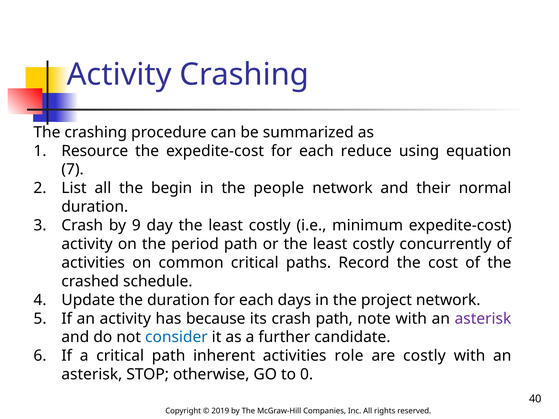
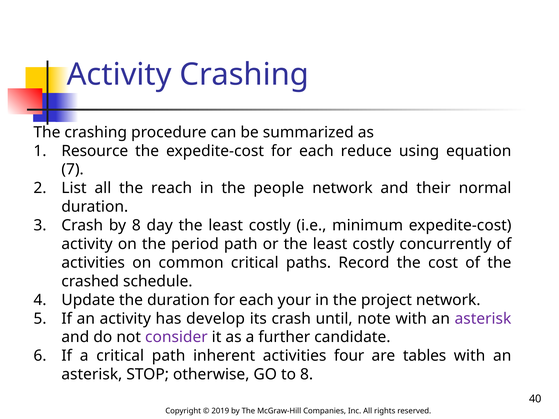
begin: begin -> reach (172, 188)
by 9: 9 -> 8 (136, 226)
days: days -> your (294, 300)
because: because -> develop (216, 319)
crash path: path -> until (334, 319)
consider colour: blue -> purple (176, 337)
role: role -> four (349, 356)
are costly: costly -> tables (425, 356)
to 0: 0 -> 8 (307, 375)
